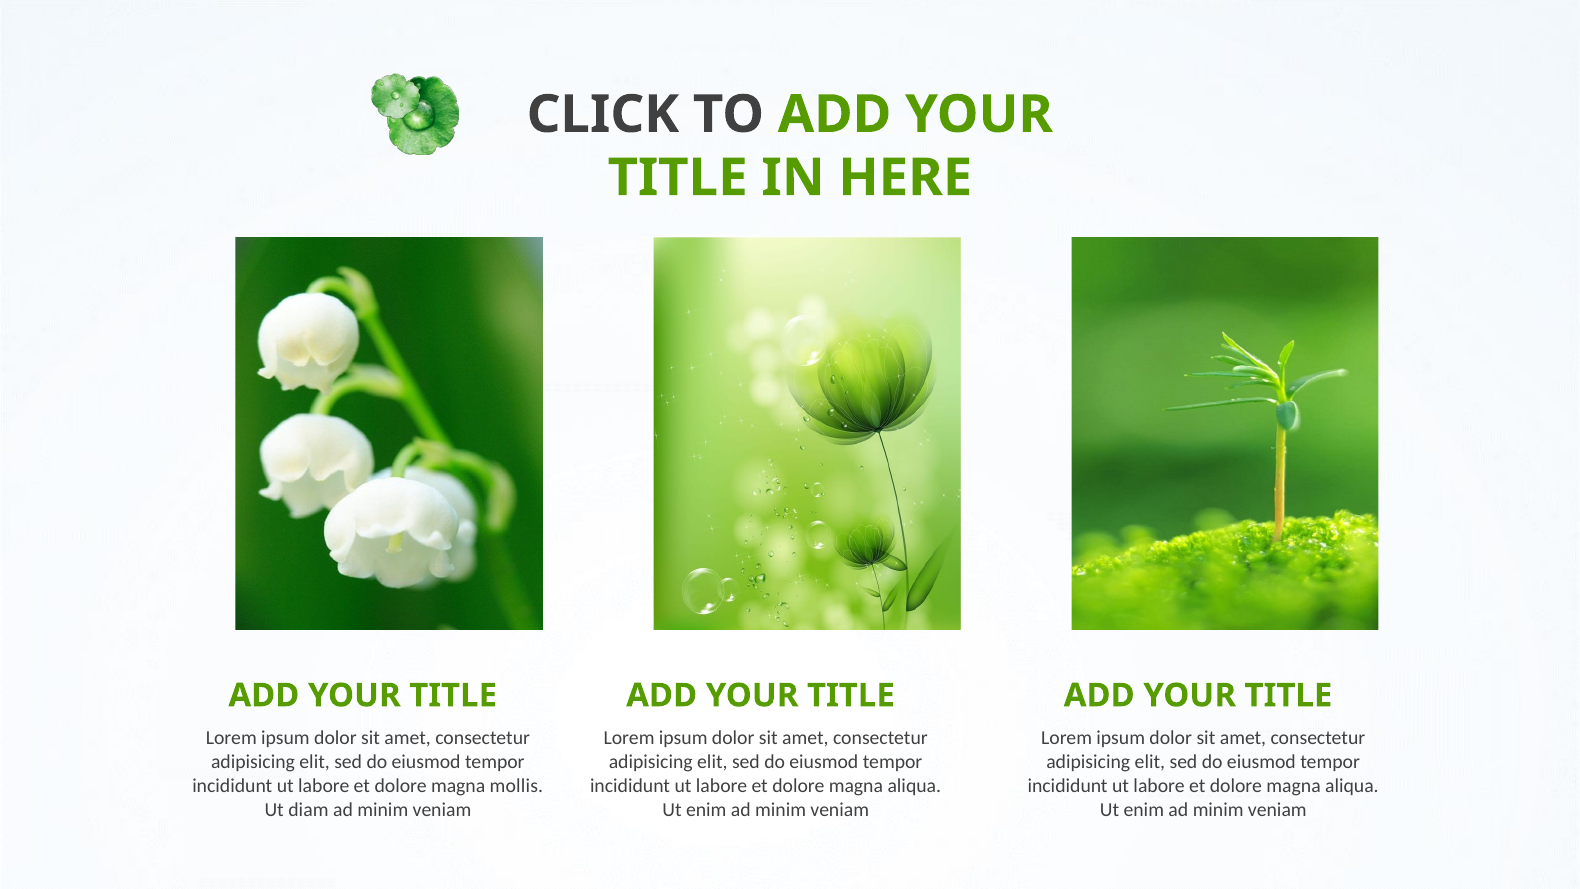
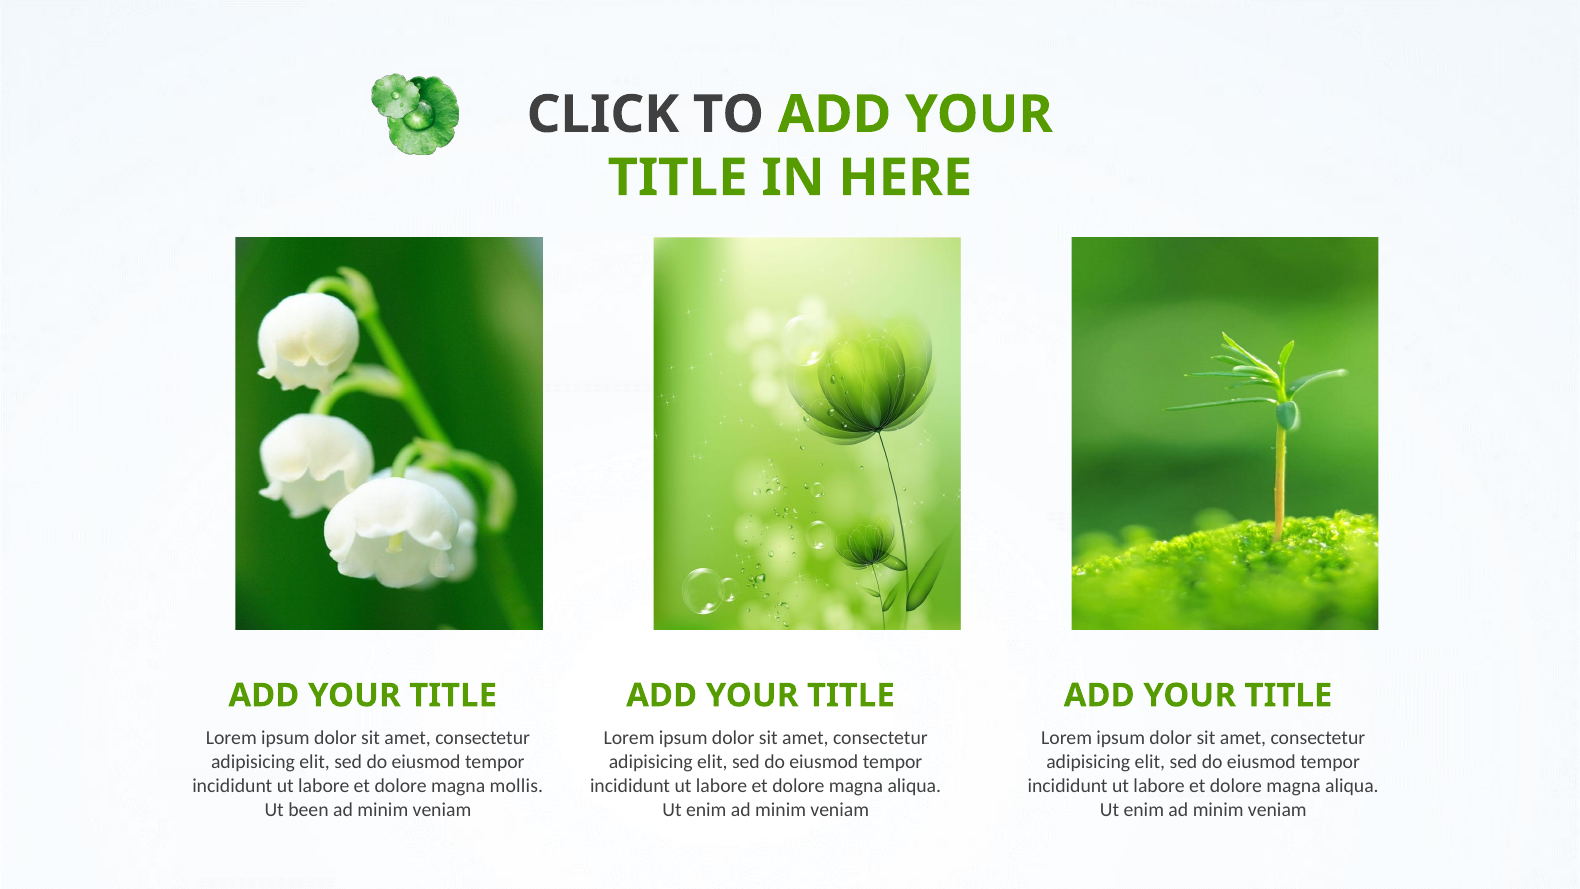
diam: diam -> been (308, 809)
